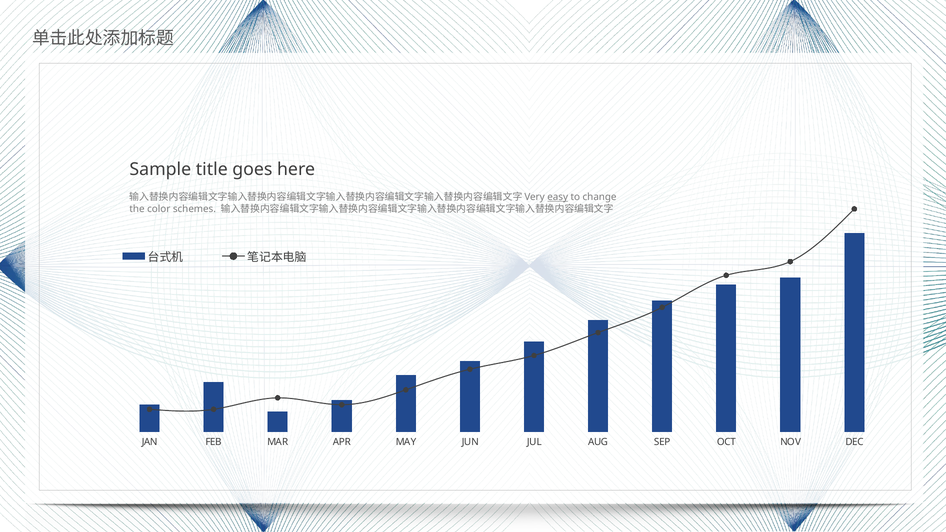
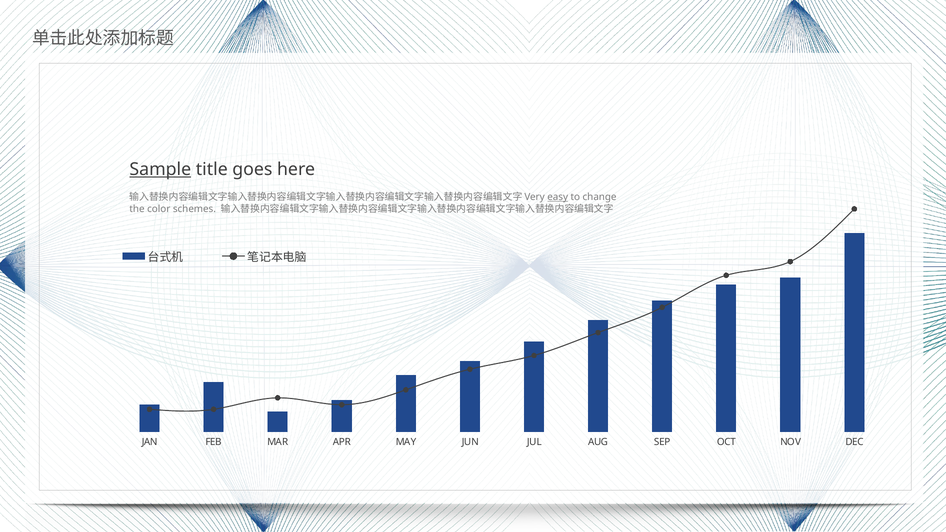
Sample underline: none -> present (160, 169)
